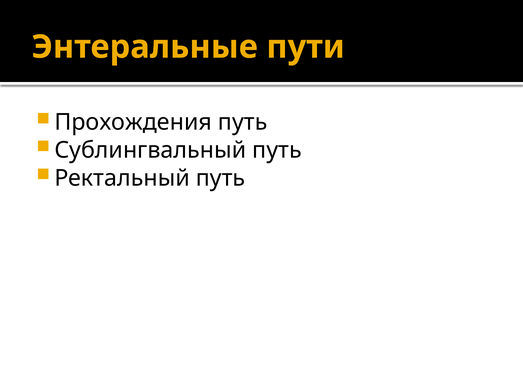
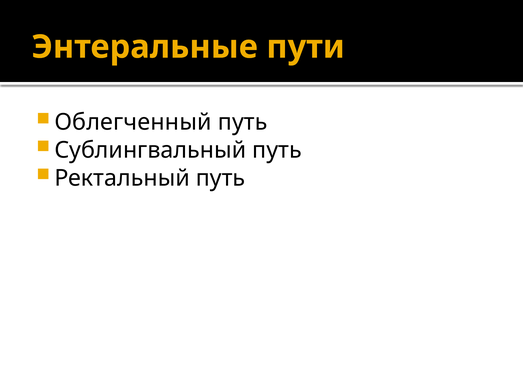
Прохождения: Прохождения -> Облегченный (133, 122)
